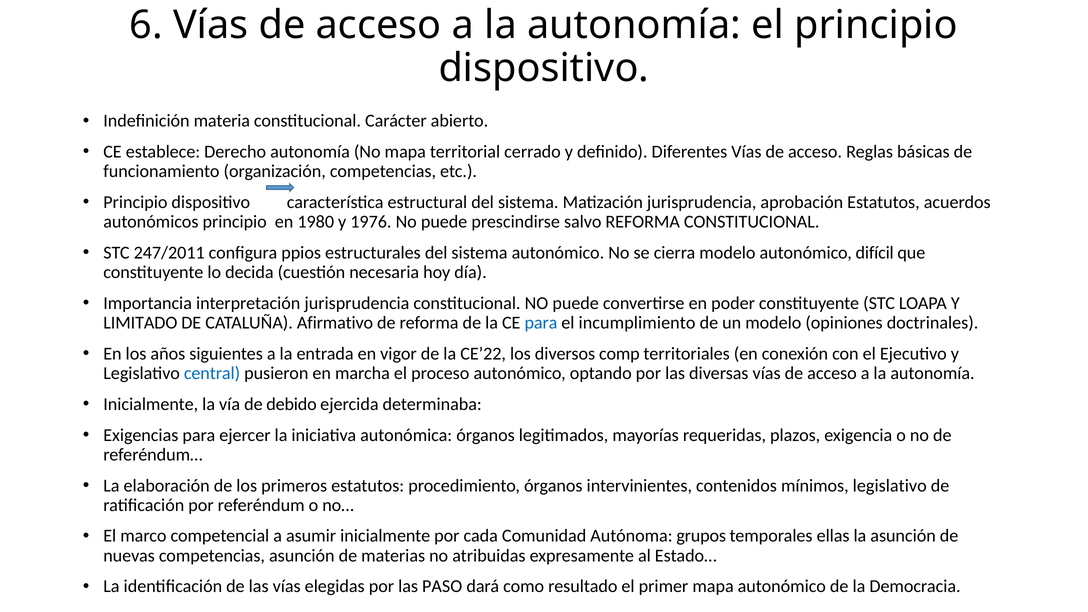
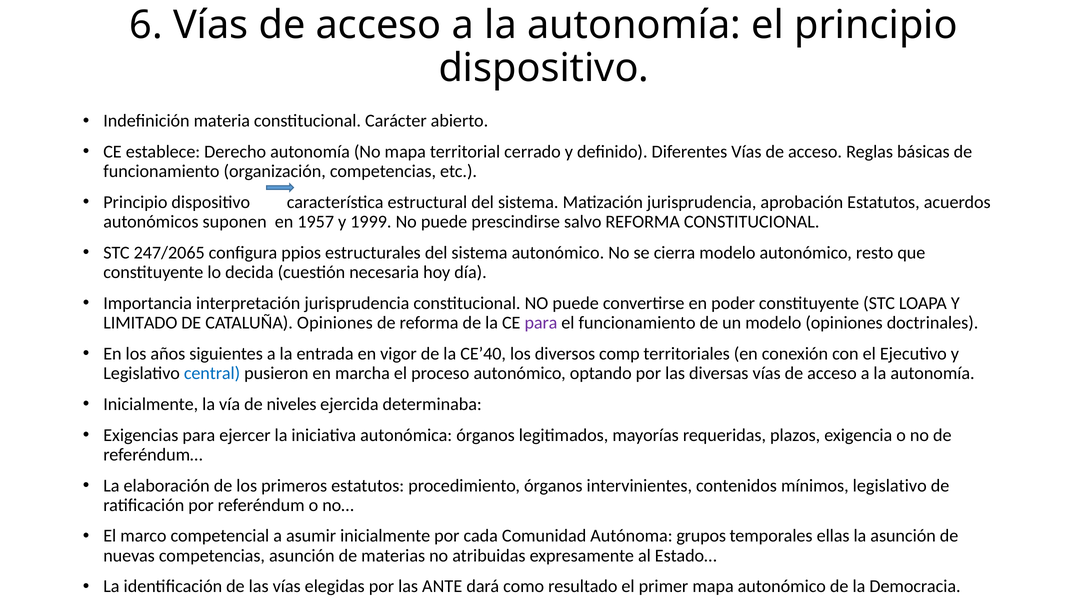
autonómicos principio: principio -> suponen (235, 222)
1980: 1980 -> 1957 (316, 222)
1976: 1976 -> 1999 (371, 222)
247/2011: 247/2011 -> 247/2065 (169, 253)
difícil: difícil -> resto (875, 253)
CATALUÑA Afirmativo: Afirmativo -> Opiniones (335, 323)
para colour: blue -> purple (541, 323)
el incumplimiento: incumplimiento -> funcionamiento (637, 323)
CE’22: CE’22 -> CE’40 (483, 354)
debido: debido -> niveles (292, 404)
PASO: PASO -> ANTE (442, 586)
